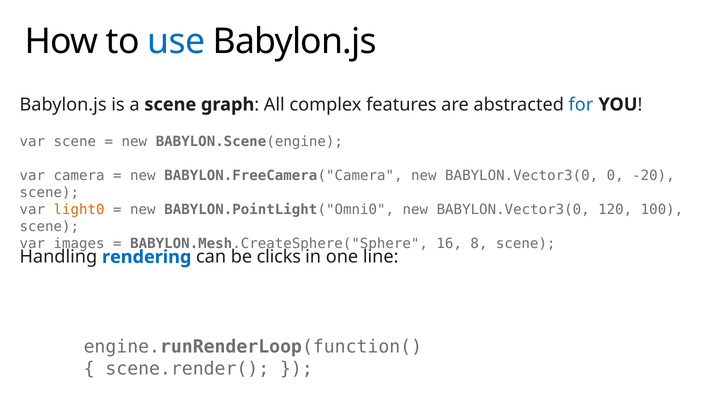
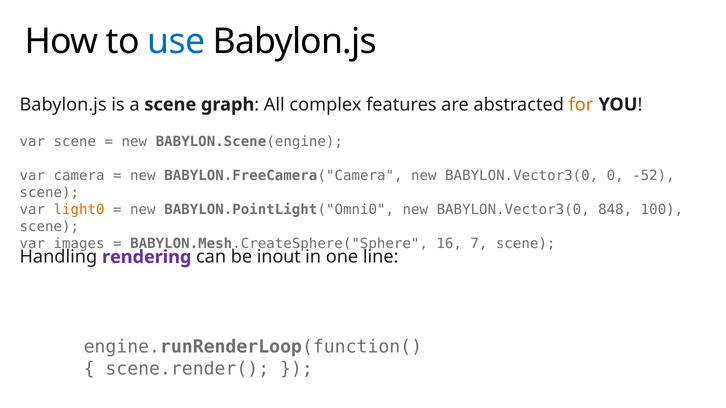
for colour: blue -> orange (581, 105)
-20: -20 -> -52 (653, 176)
120: 120 -> 848 (615, 210)
8: 8 -> 7 (479, 244)
rendering colour: blue -> purple (147, 257)
clicks: clicks -> inout (279, 257)
